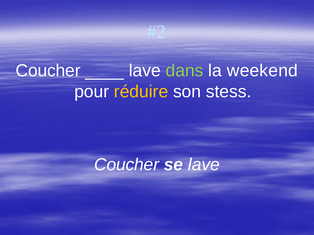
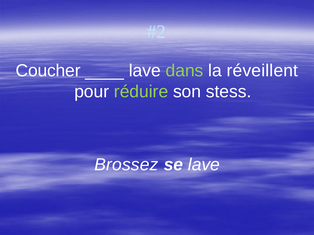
weekend: weekend -> réveillent (262, 71)
réduire colour: yellow -> light green (141, 92)
Coucher: Coucher -> Brossez (126, 165)
